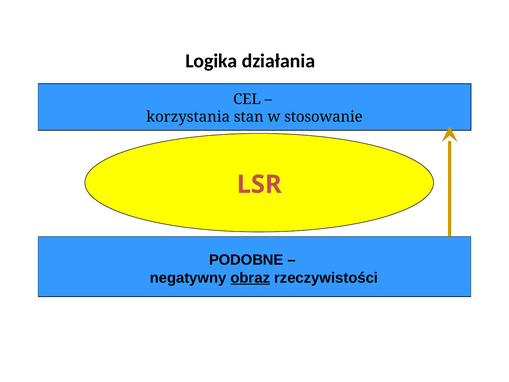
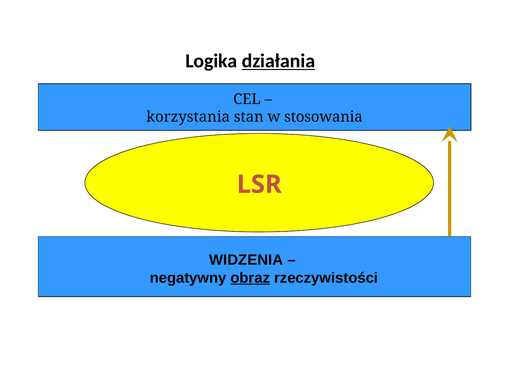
działania underline: none -> present (278, 61)
stosowanie: stosowanie -> stosowania (323, 117)
PODOBNE: PODOBNE -> WIDZENIA (246, 260)
